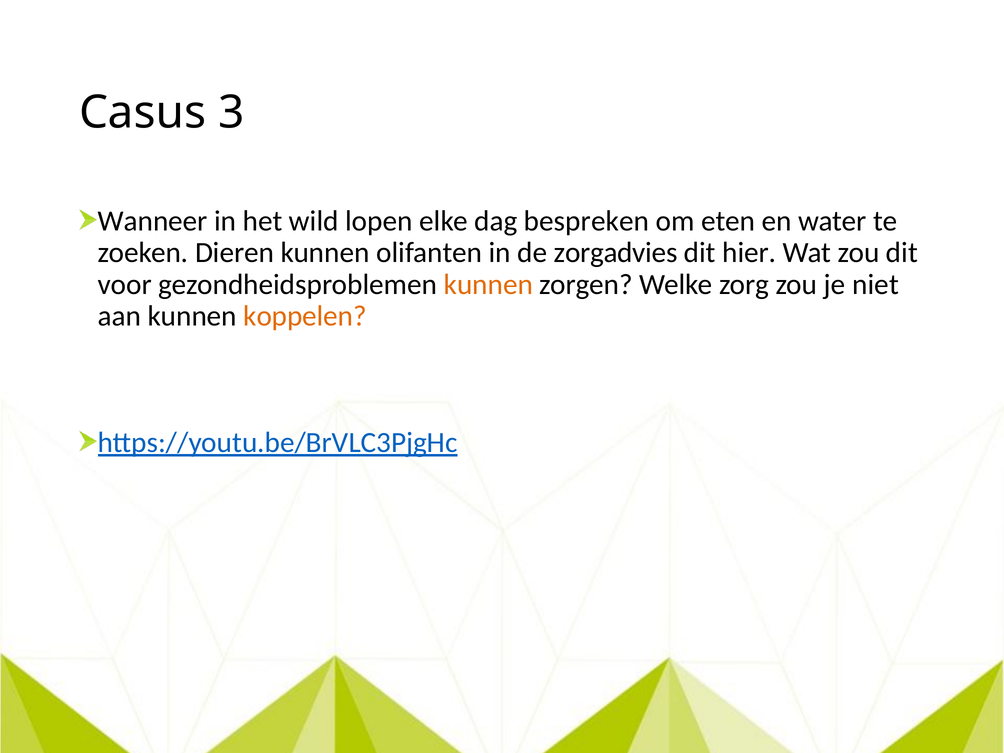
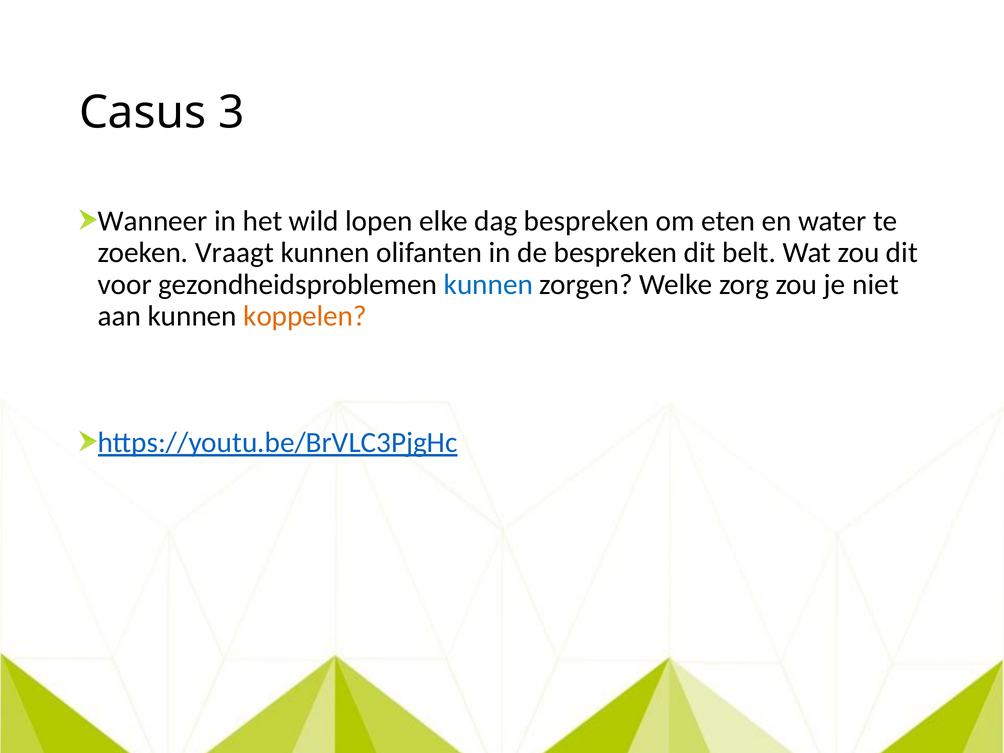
Dieren: Dieren -> Vraagt (234, 253)
de zorgadvies: zorgadvies -> bespreken (616, 253)
hier: hier -> belt (749, 253)
kunnen colour: orange -> blue (488, 284)
